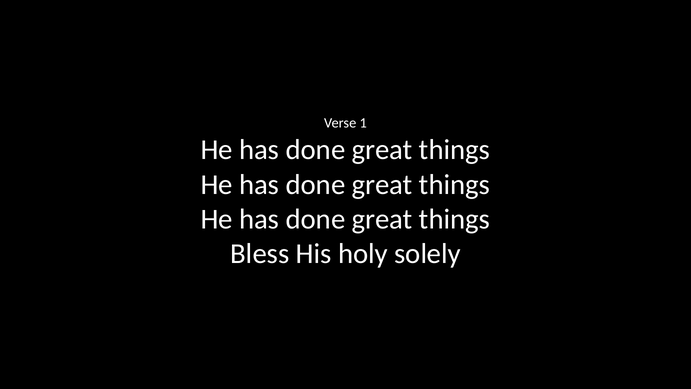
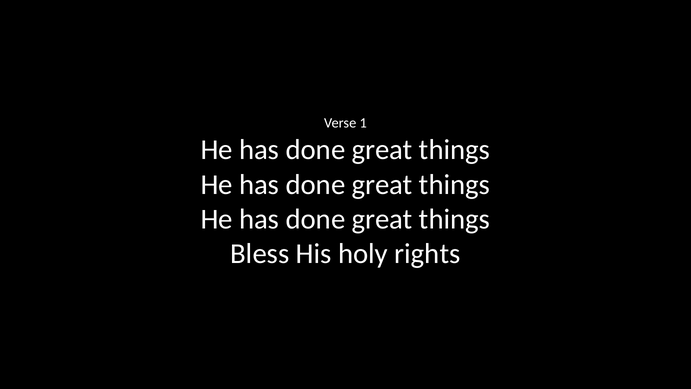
solely: solely -> rights (427, 253)
